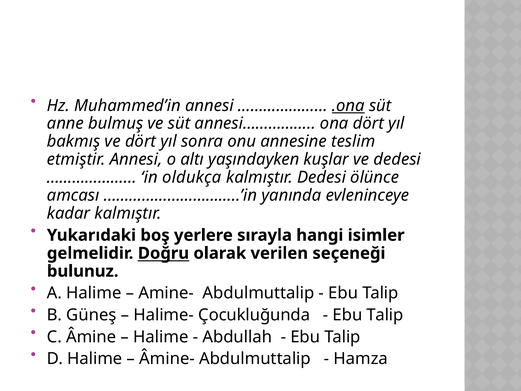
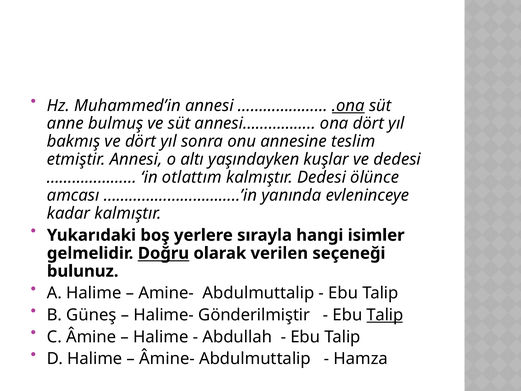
oldukça: oldukça -> otlattım (192, 177)
Çocukluğunda: Çocukluğunda -> Gönderilmiştir (254, 315)
Talip underline: none -> present (385, 315)
